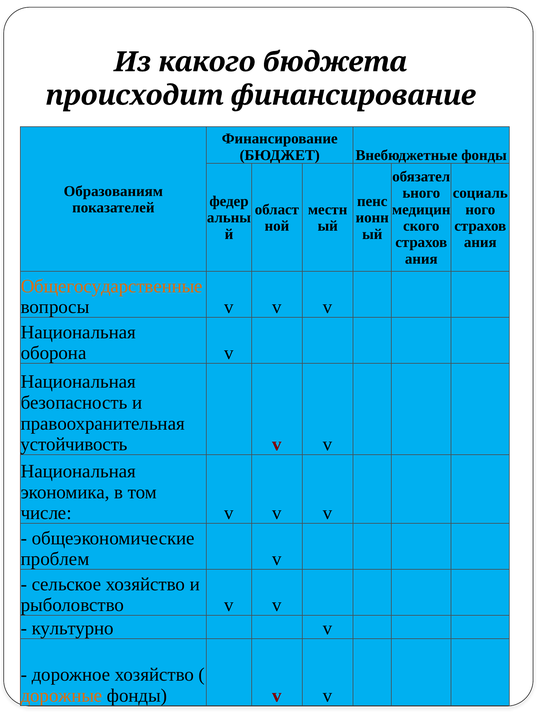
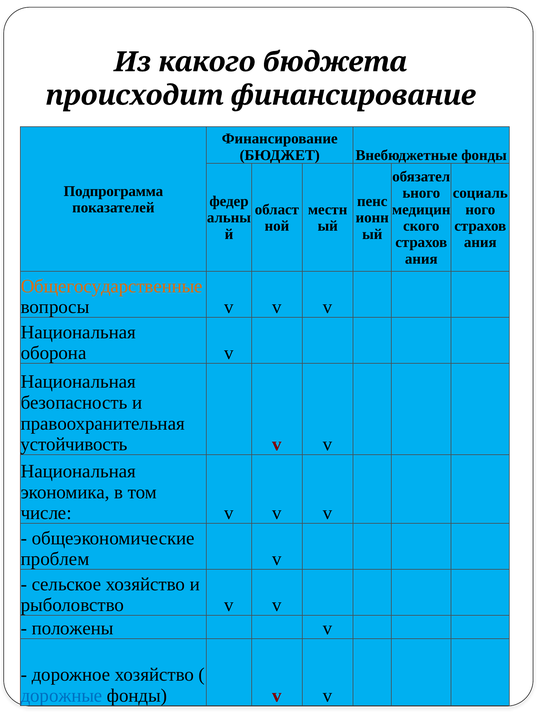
Образованиям: Образованиям -> Подпрограмма (113, 191)
культурно: культурно -> положены (73, 628)
дорожные colour: orange -> blue (62, 696)
